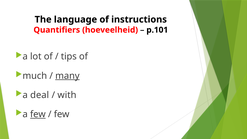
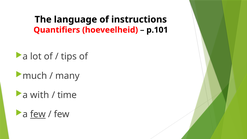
many underline: present -> none (67, 76)
deal: deal -> with (40, 95)
with: with -> time (67, 95)
